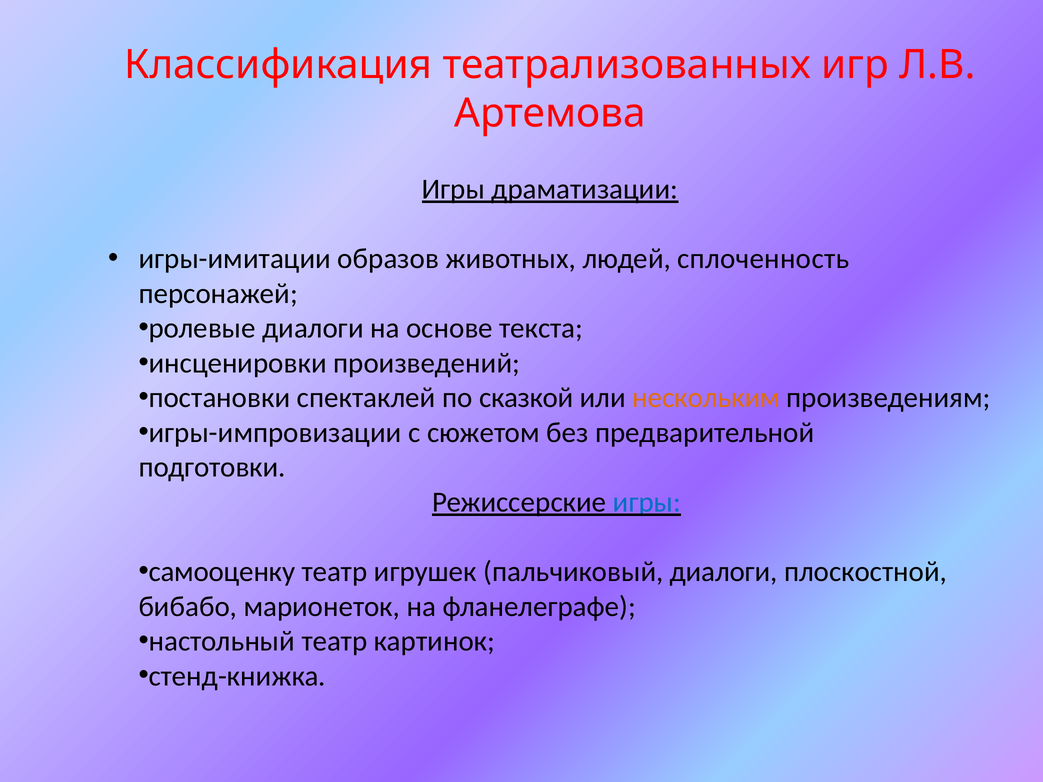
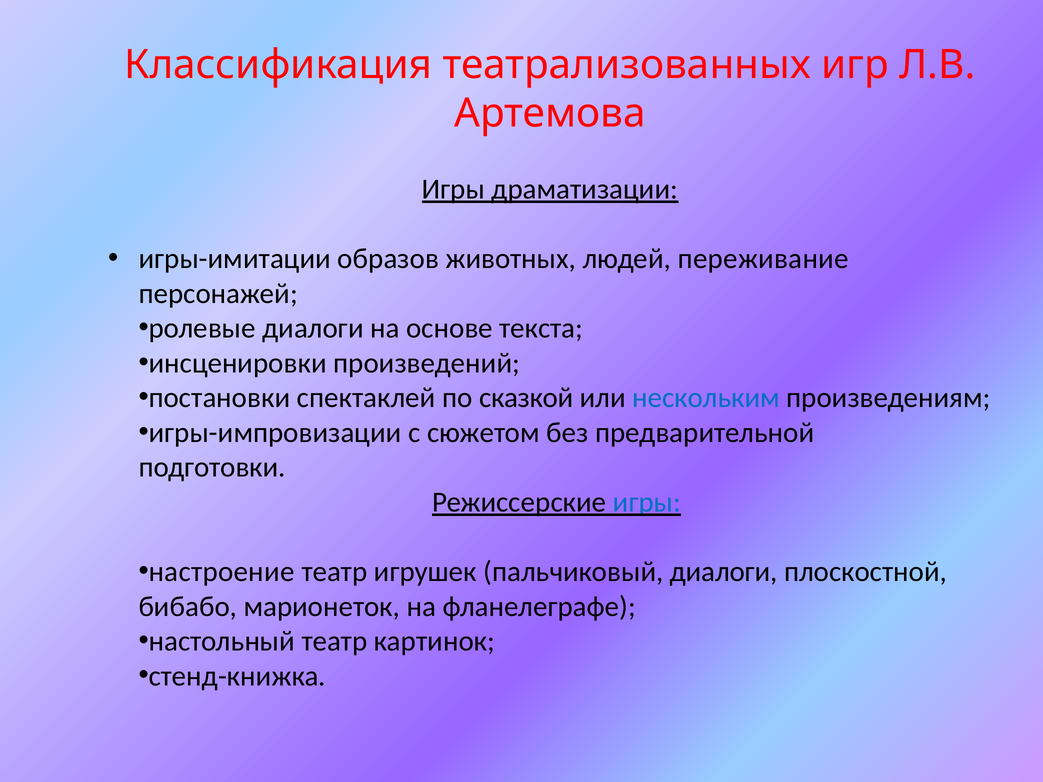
сплоченность: сплоченность -> переживание (763, 259)
нескольким colour: orange -> blue (706, 398)
самооценку: самооценку -> настроение (222, 572)
